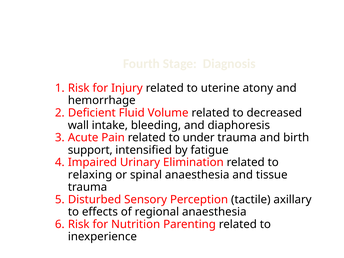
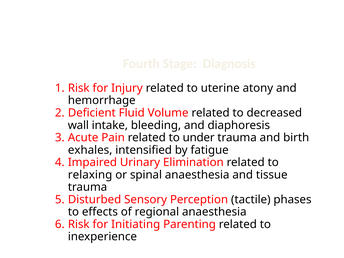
support: support -> exhales (90, 150)
axillary: axillary -> phases (292, 199)
Nutrition: Nutrition -> Initiating (136, 224)
